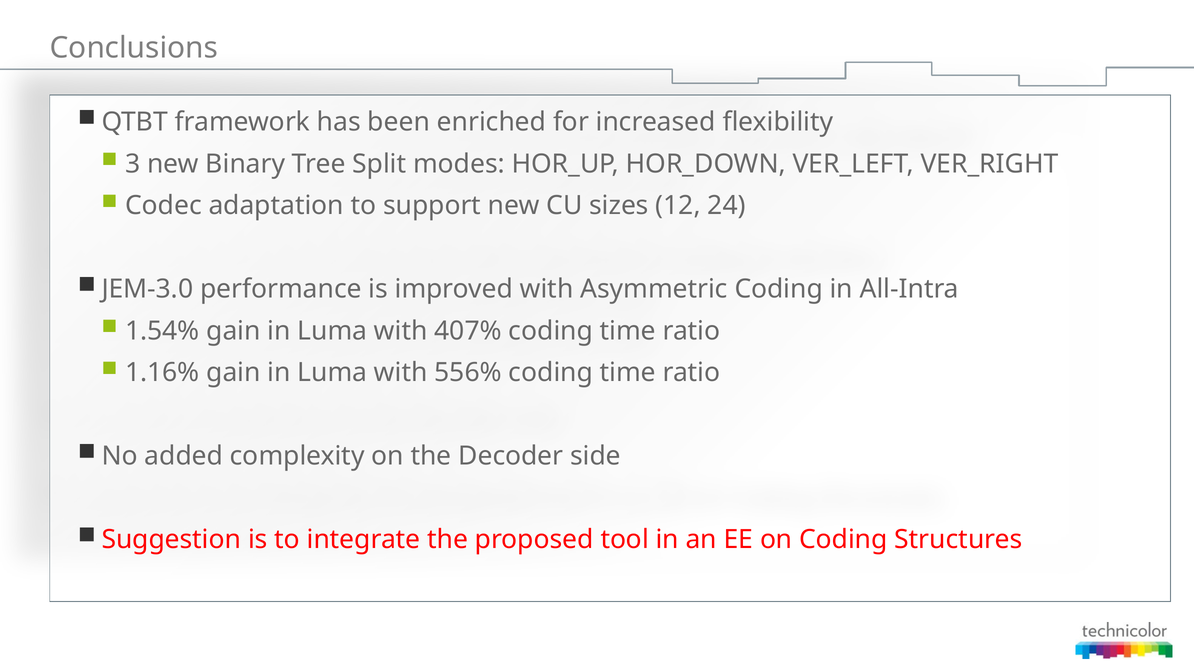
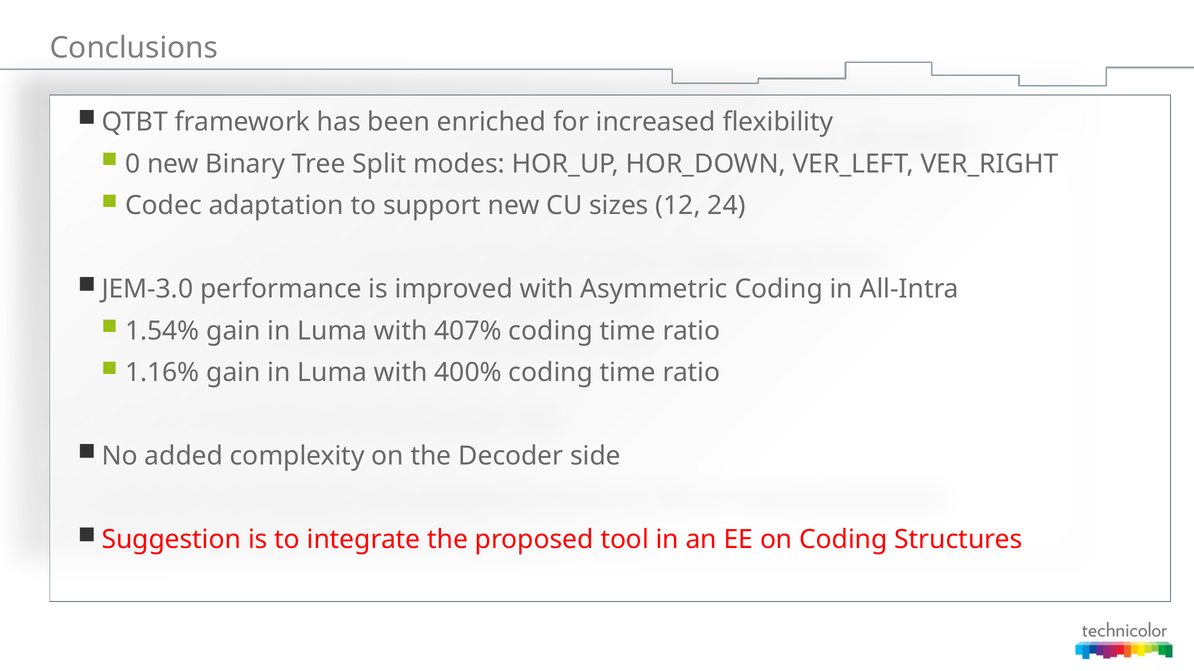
3: 3 -> 0 (133, 164)
556%: 556% -> 400% (468, 373)
